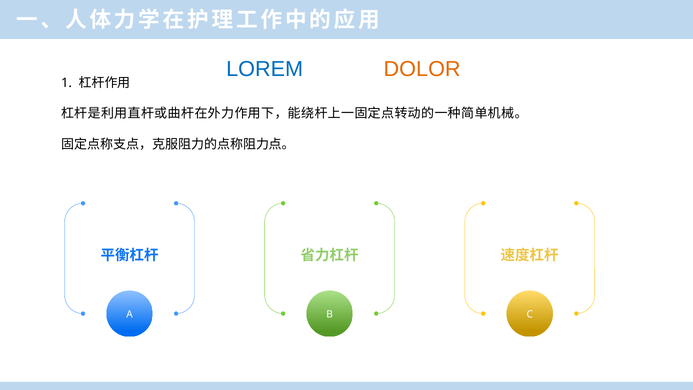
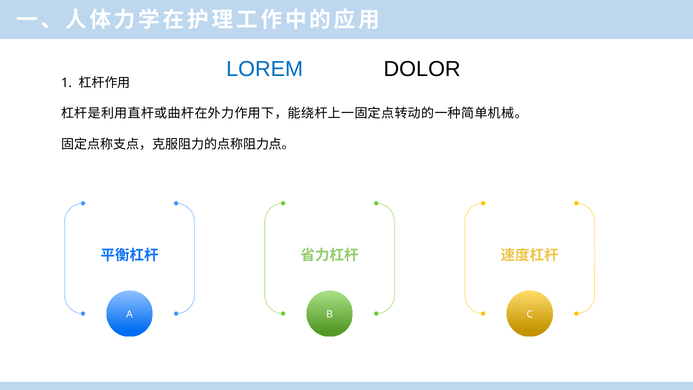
DOLOR colour: orange -> black (422, 69)
